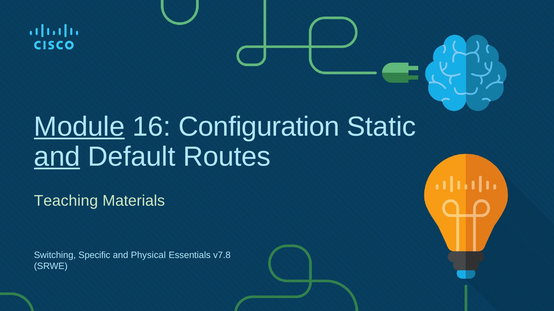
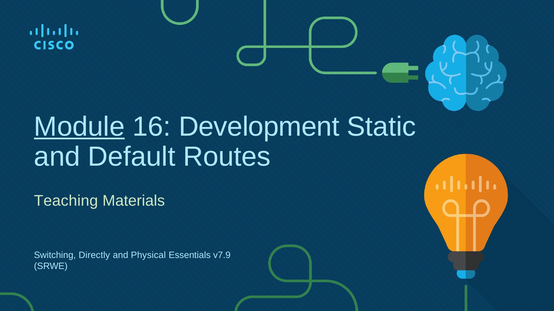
Configuration: Configuration -> Development (259, 127)
and underline: present -> none (57, 157)
Specific: Specific -> Directly (94, 256)
v7.8: v7.8 -> v7.9 (222, 256)
